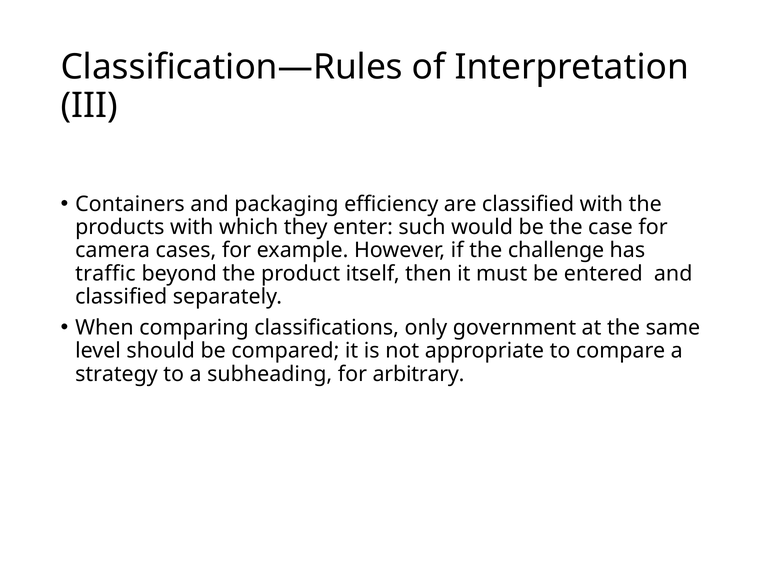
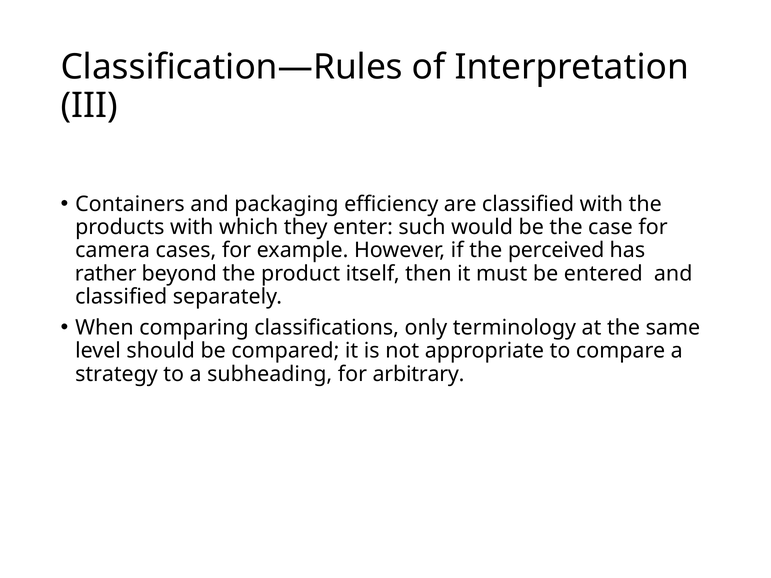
challenge: challenge -> perceived (556, 251)
traffic: traffic -> rather (106, 274)
government: government -> terminology (514, 328)
